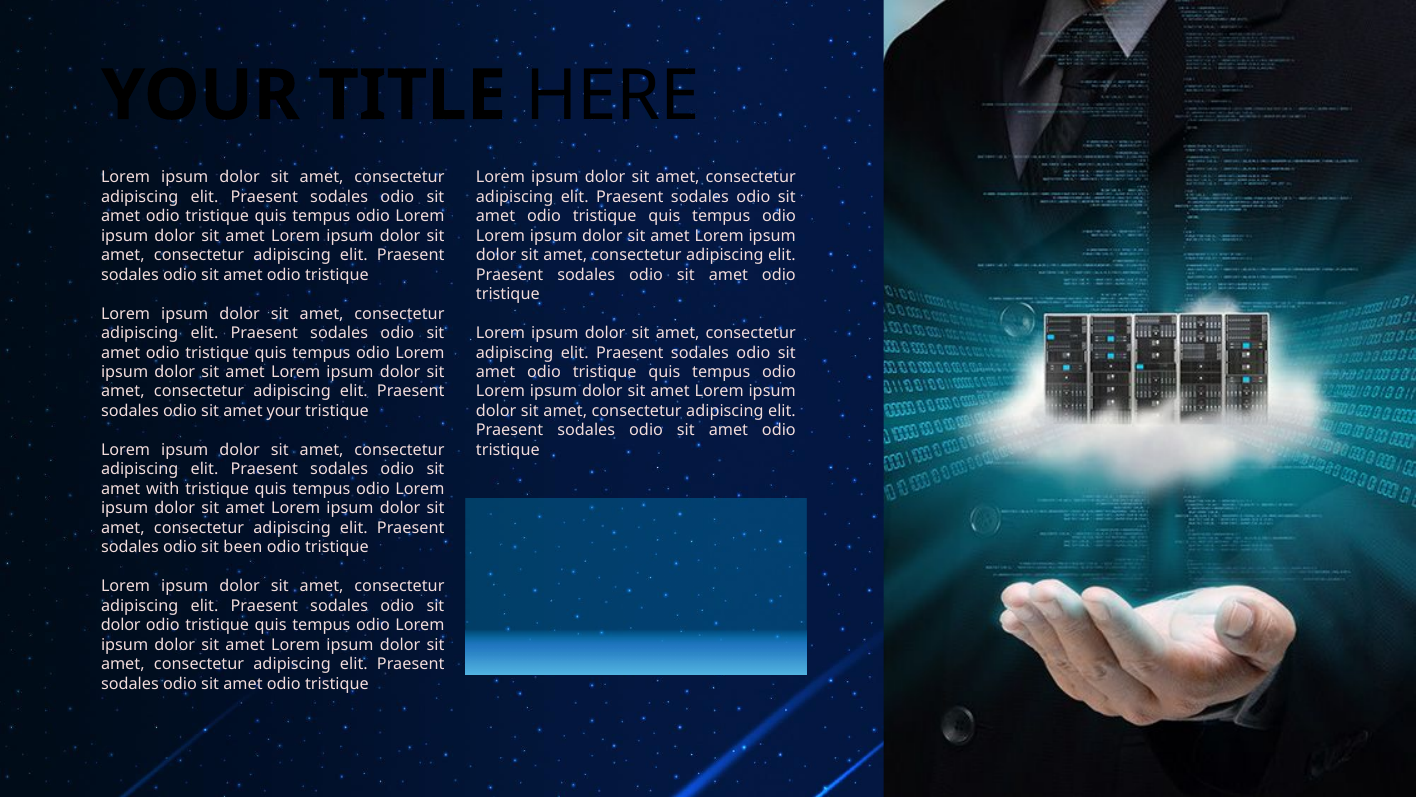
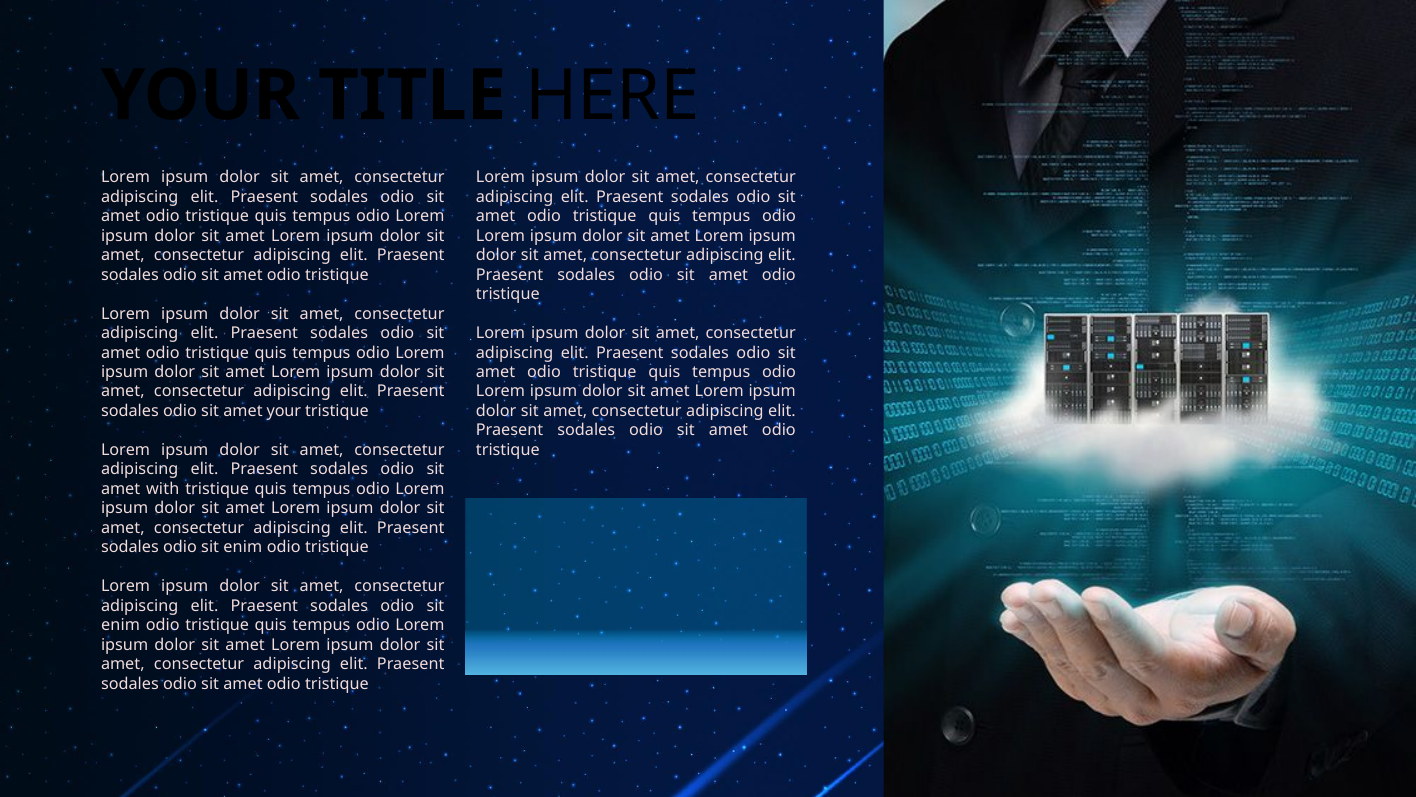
been: been -> enim (243, 547)
dolor: dolor -> enim (121, 625)
